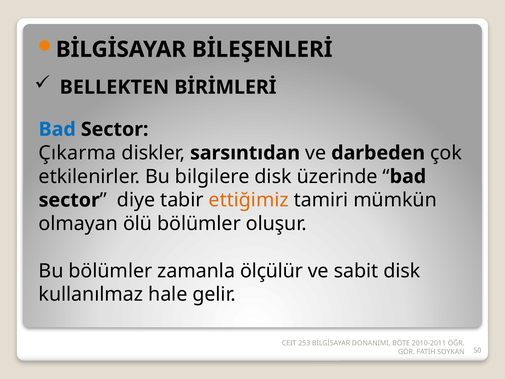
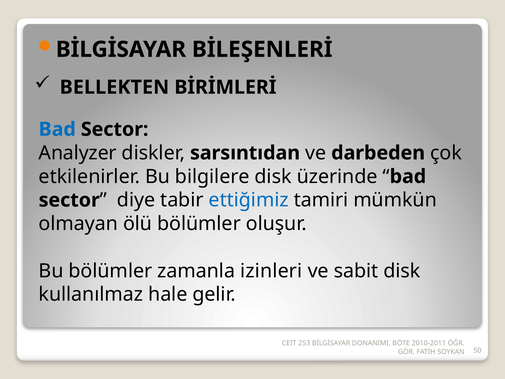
Çıkarma: Çıkarma -> Analyzer (78, 153)
ettiğimiz colour: orange -> blue (249, 200)
ölçülür: ölçülür -> izinleri (271, 271)
